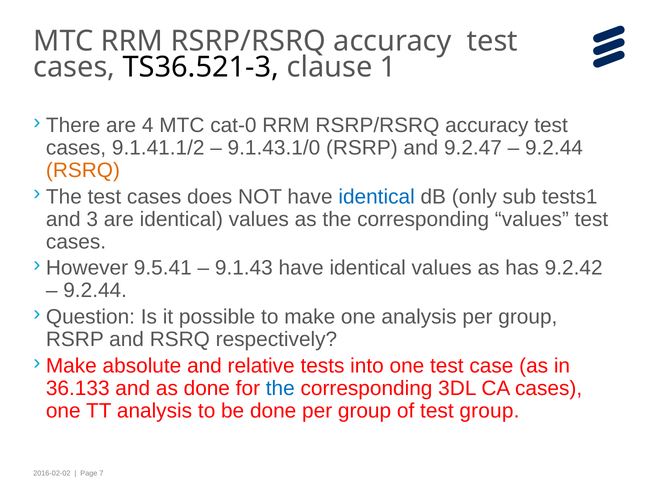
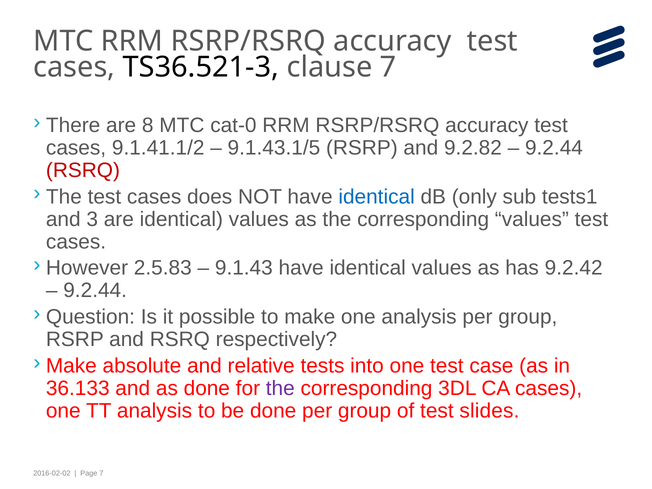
clause 1: 1 -> 7 (388, 67)
4: 4 -> 8 (148, 125)
9.1.43.1/0: 9.1.43.1/0 -> 9.1.43.1/5 (274, 148)
9.2.47: 9.2.47 -> 9.2.82 (473, 148)
RSRQ colour: orange -> red (83, 170)
9.5.41: 9.5.41 -> 2.5.83 (163, 268)
the colour: blue -> purple (280, 388)
test group: group -> slides (489, 411)
